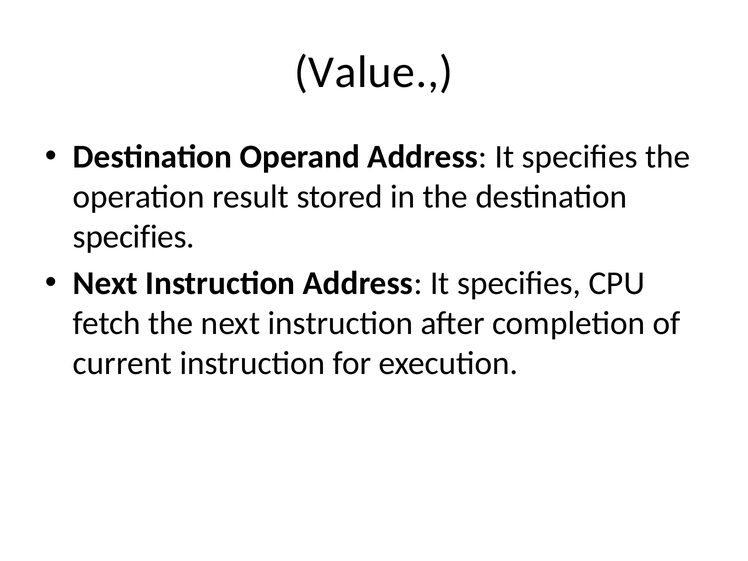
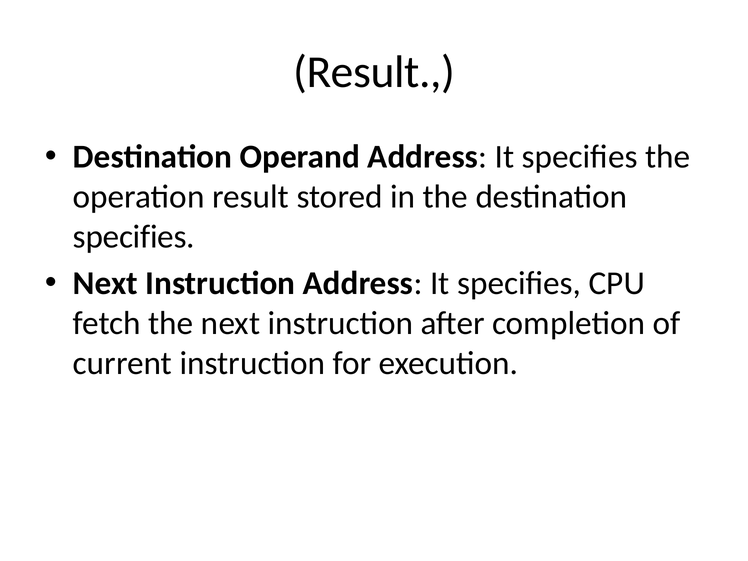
Value: Value -> Result (374, 72)
